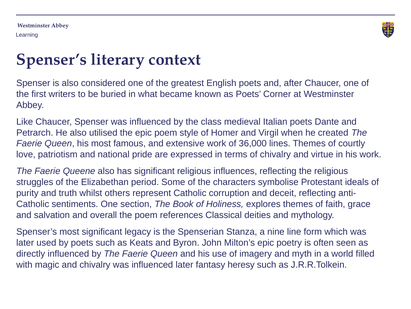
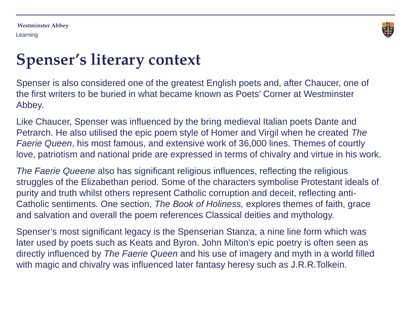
class: class -> bring (211, 121)
